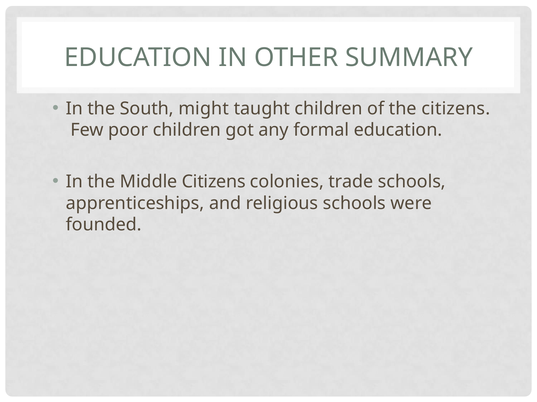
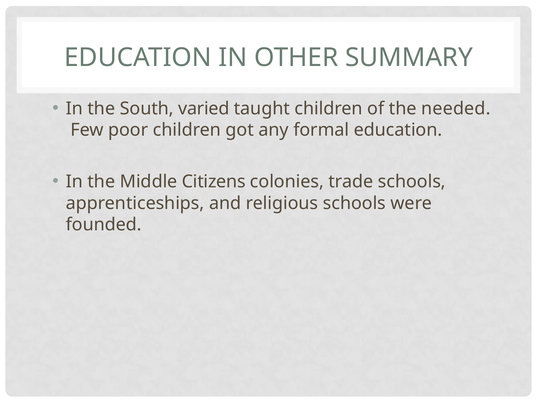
might: might -> varied (204, 109)
the citizens: citizens -> needed (456, 109)
